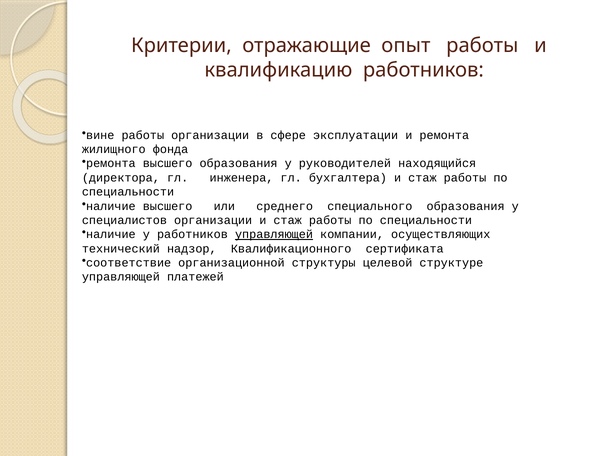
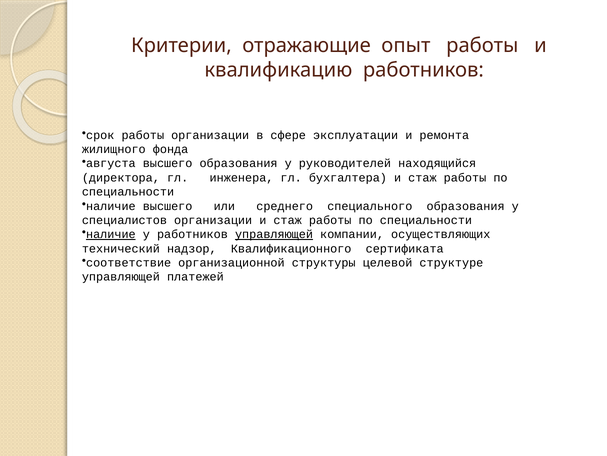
вине: вине -> срок (100, 135)
ремонта: ремонта -> августа (111, 163)
наличие underline: none -> present (111, 234)
